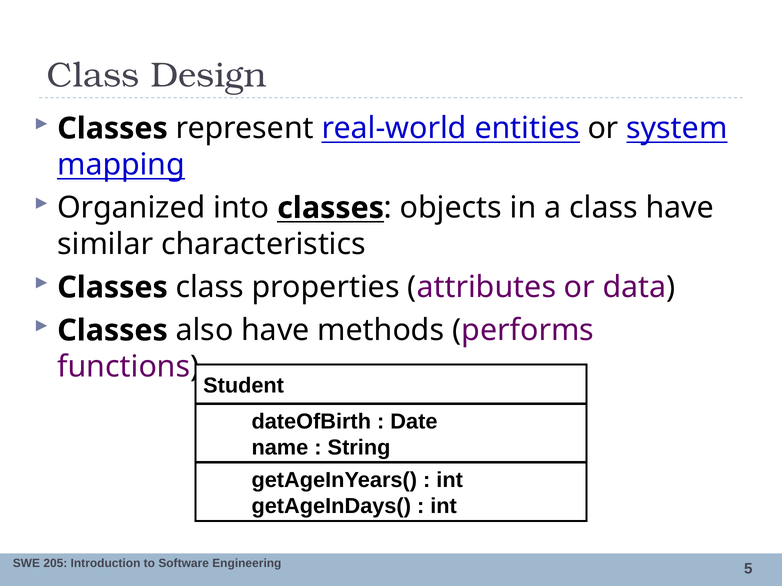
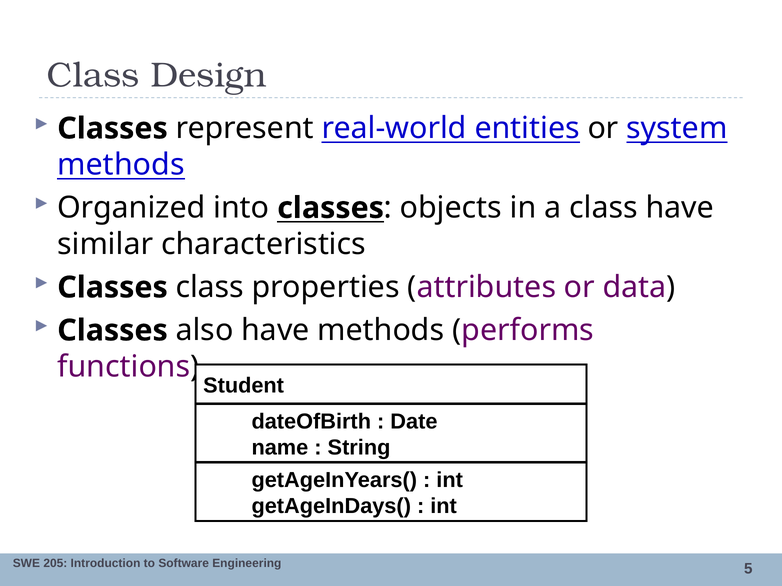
mapping: mapping -> methods (121, 165)
